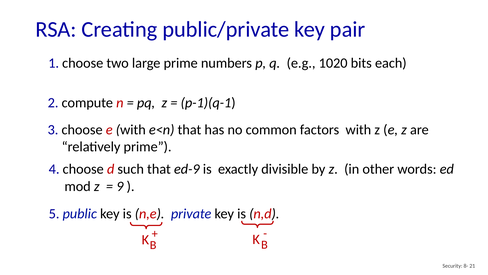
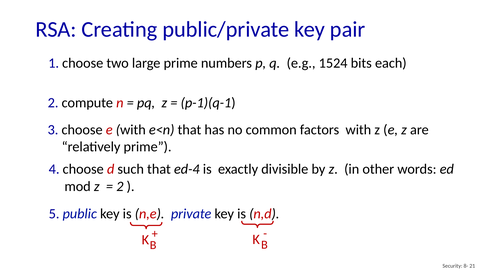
1020: 1020 -> 1524 (333, 63)
ed-9: ed-9 -> ed-4 (187, 169)
9: 9 -> 2 (120, 186)
